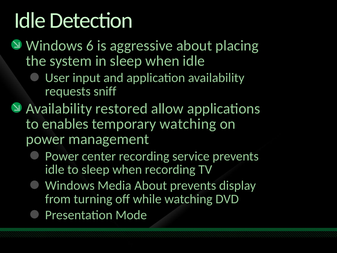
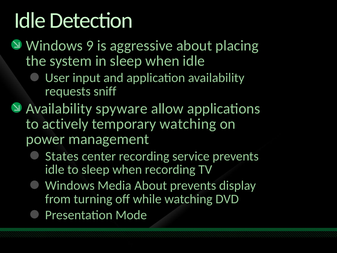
6: 6 -> 9 (90, 46)
restored: restored -> spyware (122, 108)
enables: enables -> actively (65, 124)
Power: Power -> States (62, 156)
